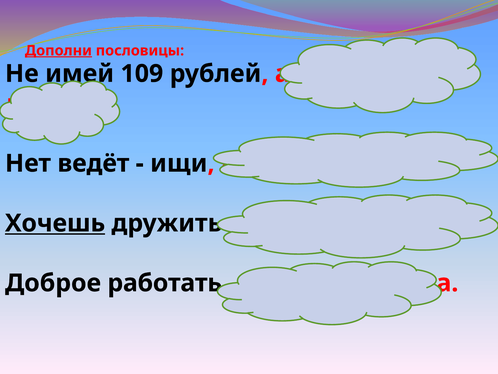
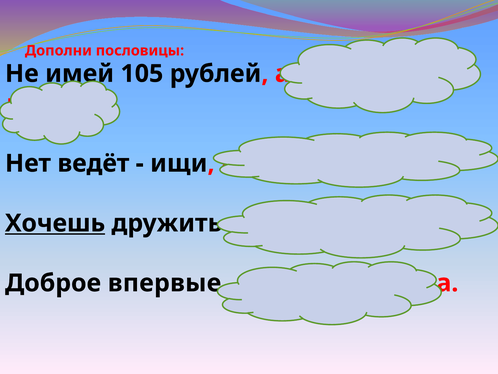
Дополни underline: present -> none (58, 51)
109: 109 -> 105 (142, 74)
работать: работать -> впервые (164, 283)
